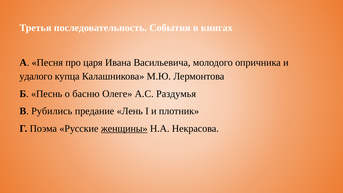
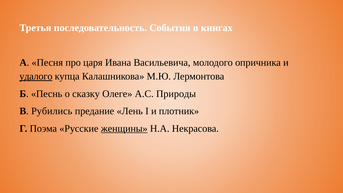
удалого underline: none -> present (36, 76)
басню: басню -> сказку (86, 94)
Раздумья: Раздумья -> Природы (176, 94)
